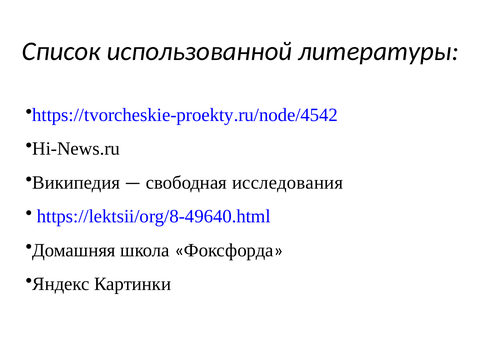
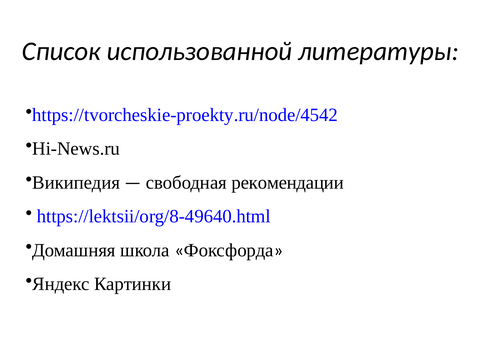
исследования: исследования -> рекомендации (288, 182)
